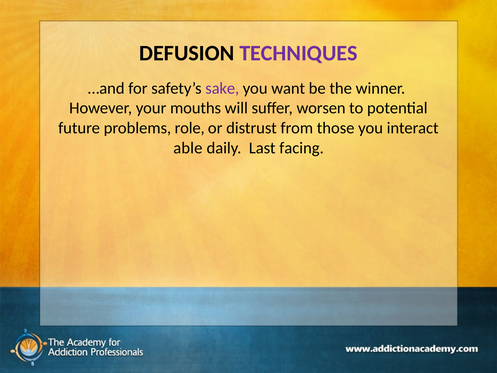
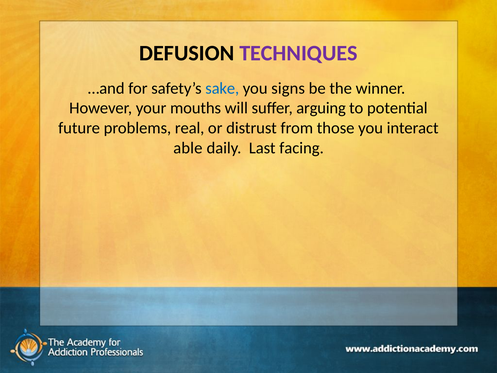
sake colour: purple -> blue (222, 88)
want: want -> signs (288, 88)
worsen: worsen -> arguing (321, 108)
role: role -> real (190, 128)
